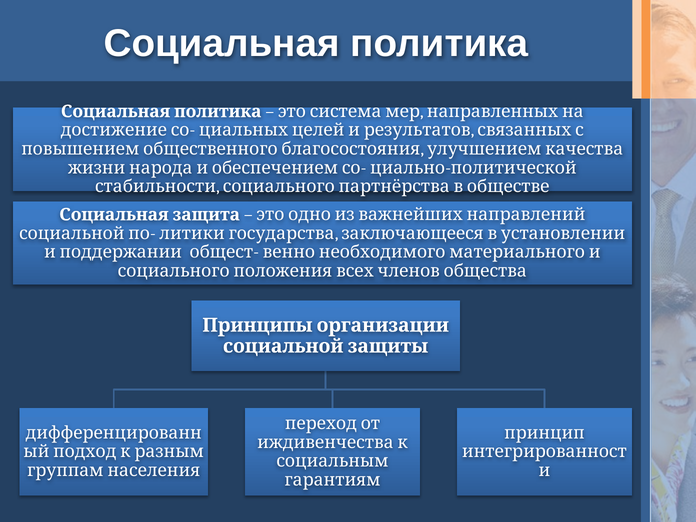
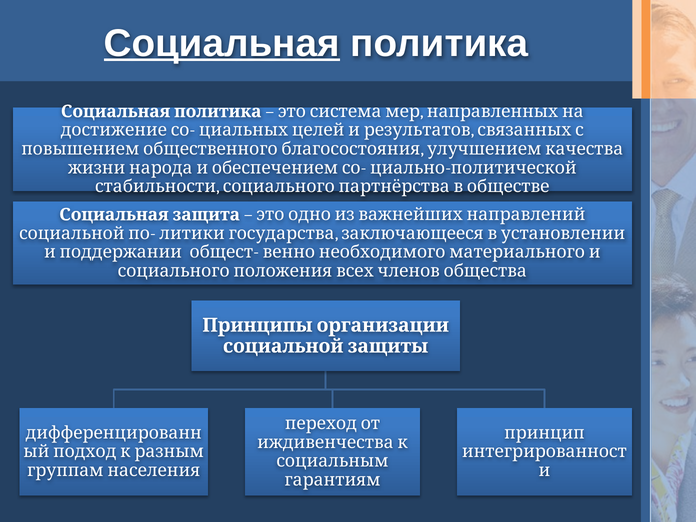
Социальная underline: none -> present (222, 43)
